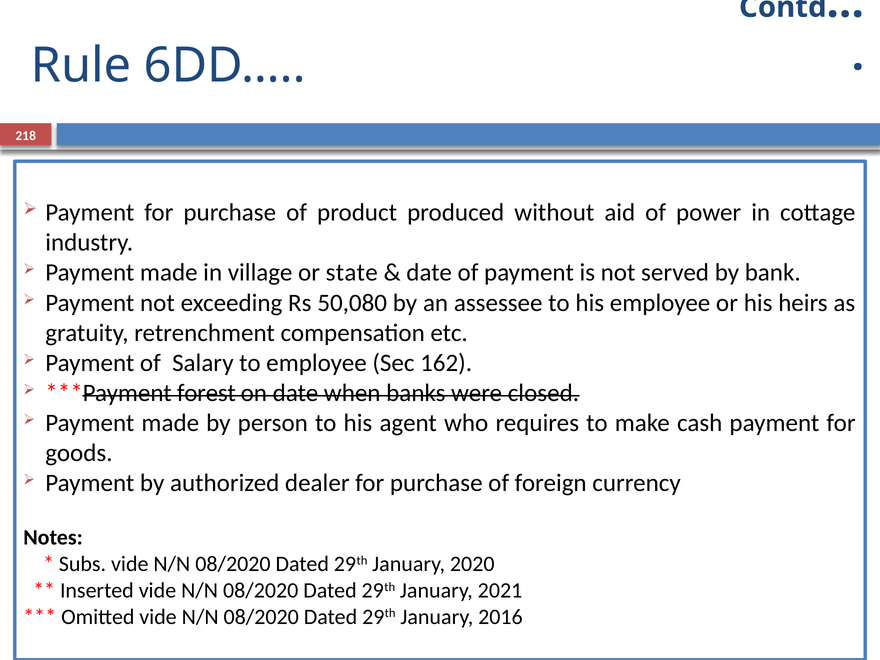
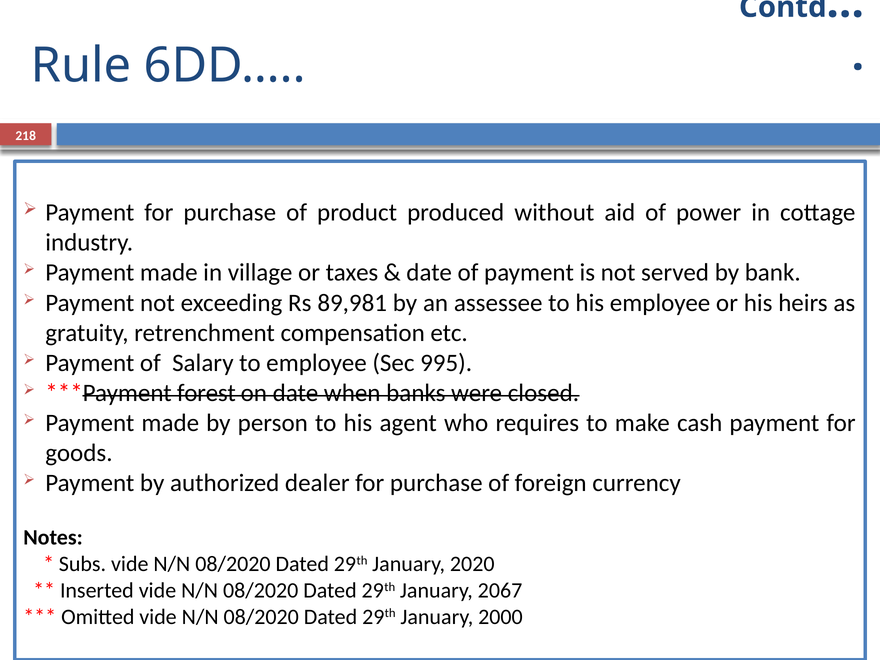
state: state -> taxes (352, 273)
50,080: 50,080 -> 89,981 (352, 303)
162: 162 -> 995 (446, 363)
2021: 2021 -> 2067 (500, 590)
2016: 2016 -> 2000 (500, 617)
